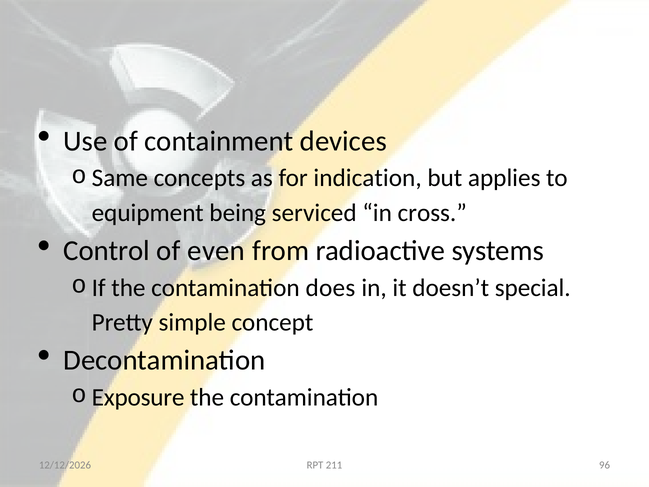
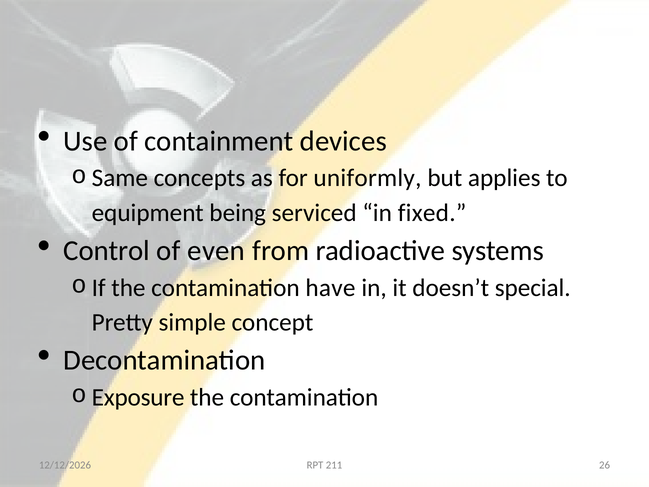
indication: indication -> uniformly (367, 178)
cross: cross -> fixed (432, 213)
does: does -> have (330, 288)
96: 96 -> 26 (605, 465)
